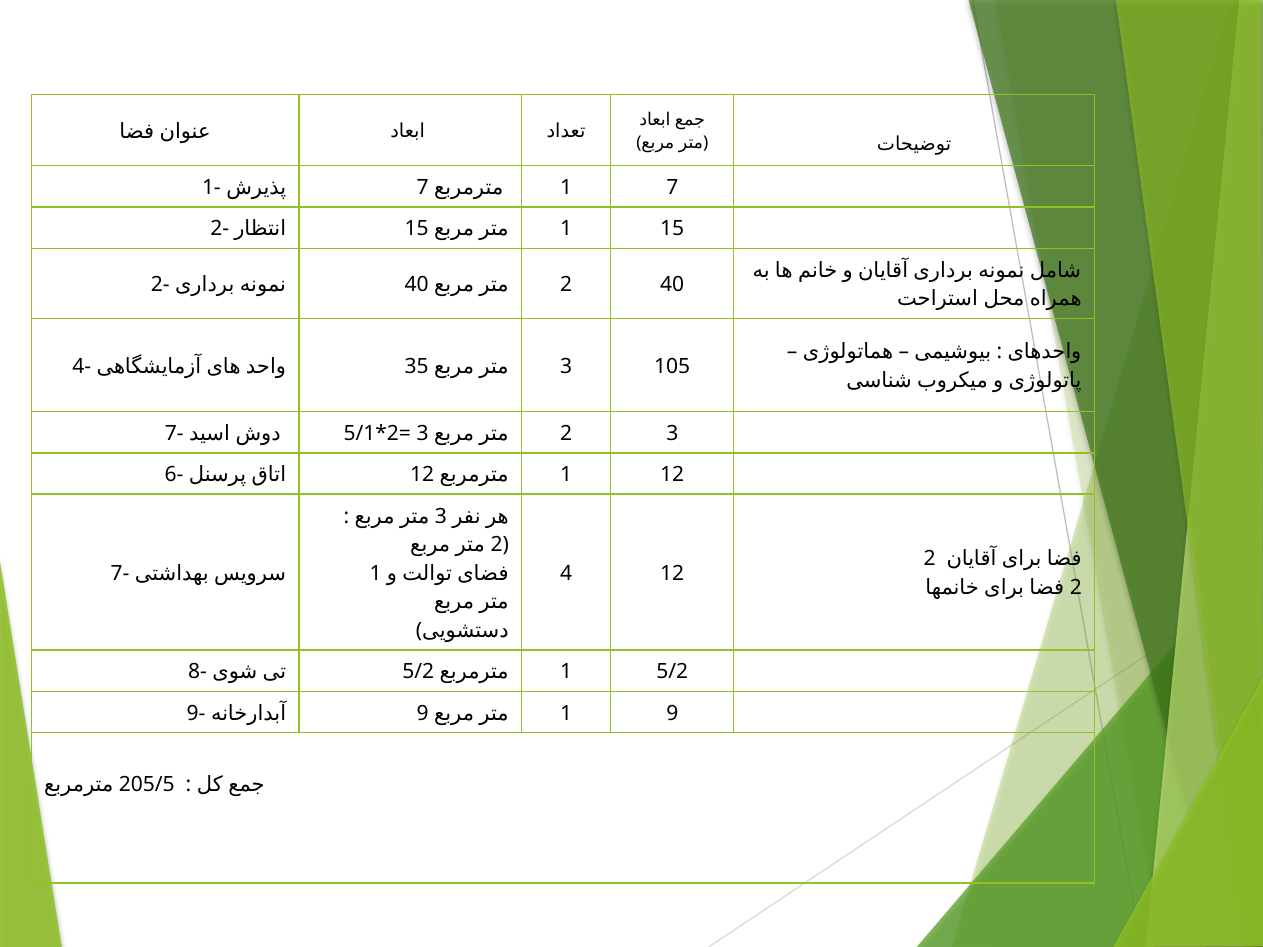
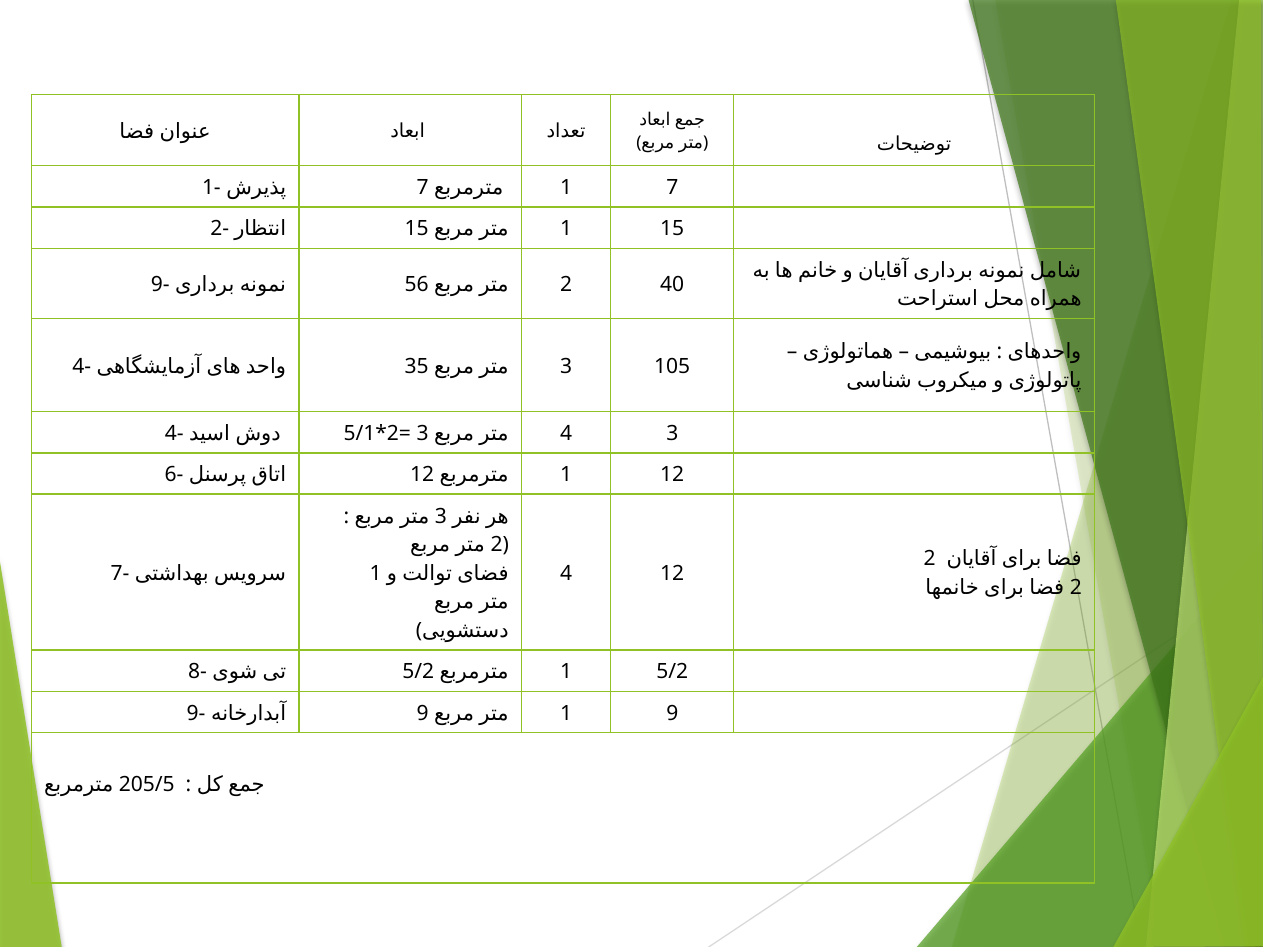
2-: 2- -> 9- (160, 285)
40: 40 -> 56 (417, 285)
7-: 7- -> 4- (174, 434)
2: 2 -> 4 (566, 434)
